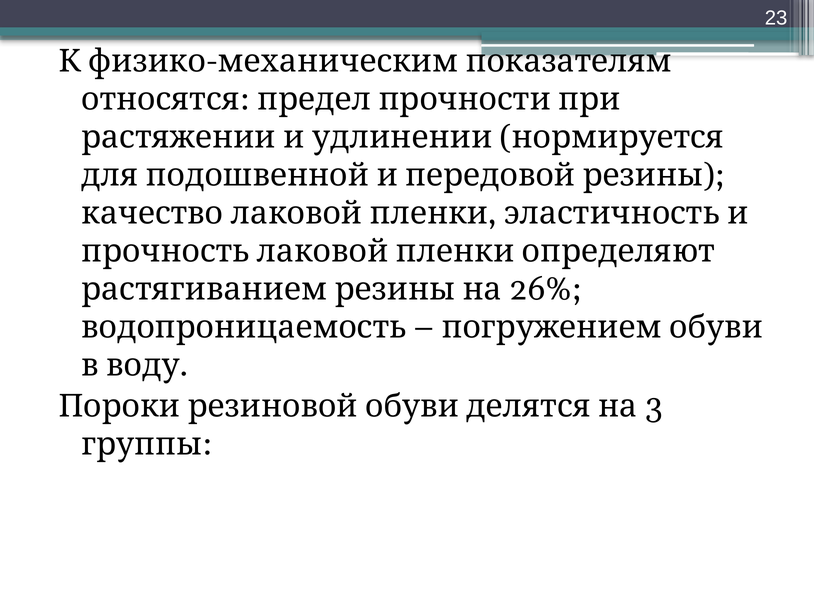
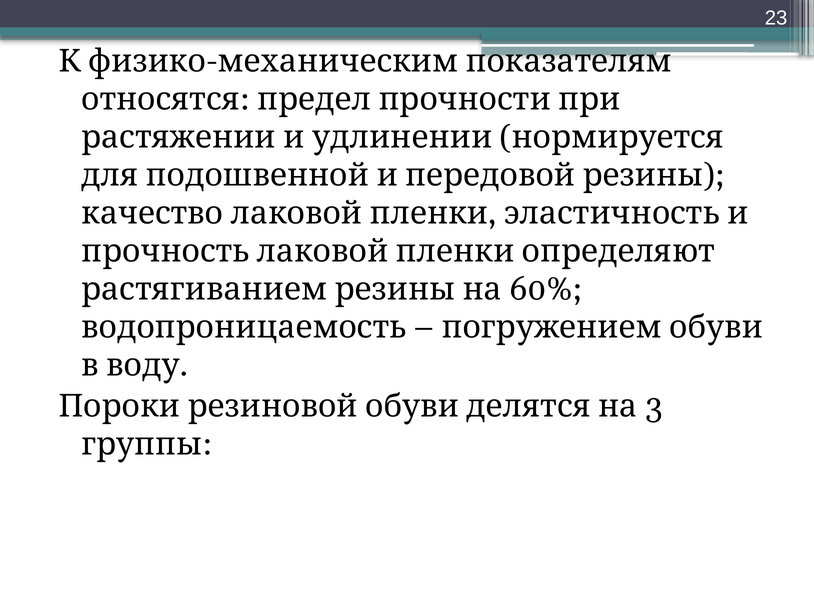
26%: 26% -> 60% (546, 289)
